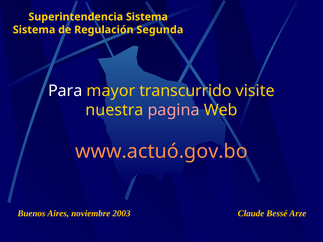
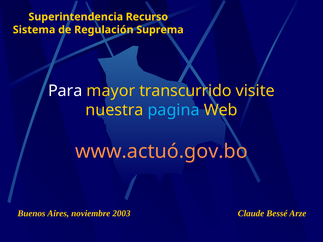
Superintendencia Sistema: Sistema -> Recurso (147, 17)
Segunda: Segunda -> Suprema (160, 30)
pagina colour: pink -> light blue (174, 110)
